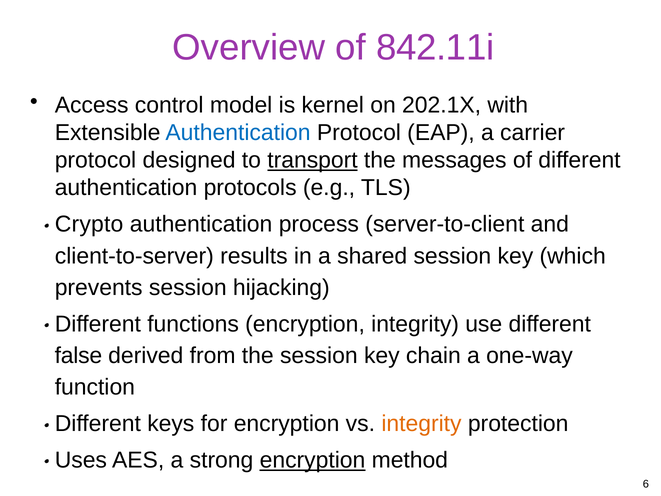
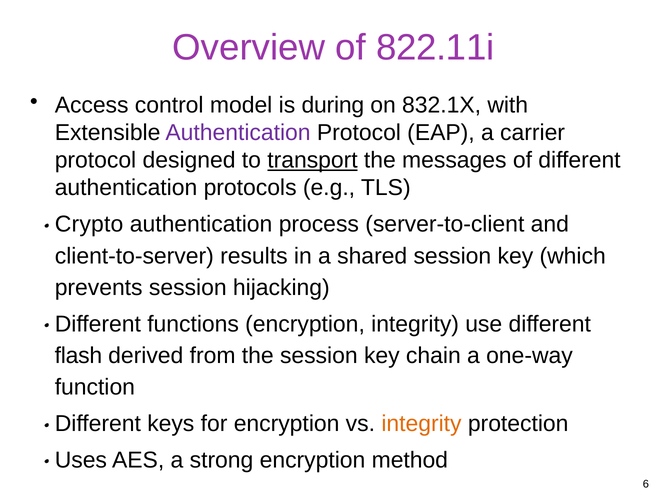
842.11i: 842.11i -> 822.11i (435, 48)
kernel: kernel -> during (333, 105)
202.1X: 202.1X -> 832.1X (442, 105)
Authentication colour: blue -> purple (238, 133)
false: false -> flash (78, 356)
encryption underline: present -> none (313, 460)
